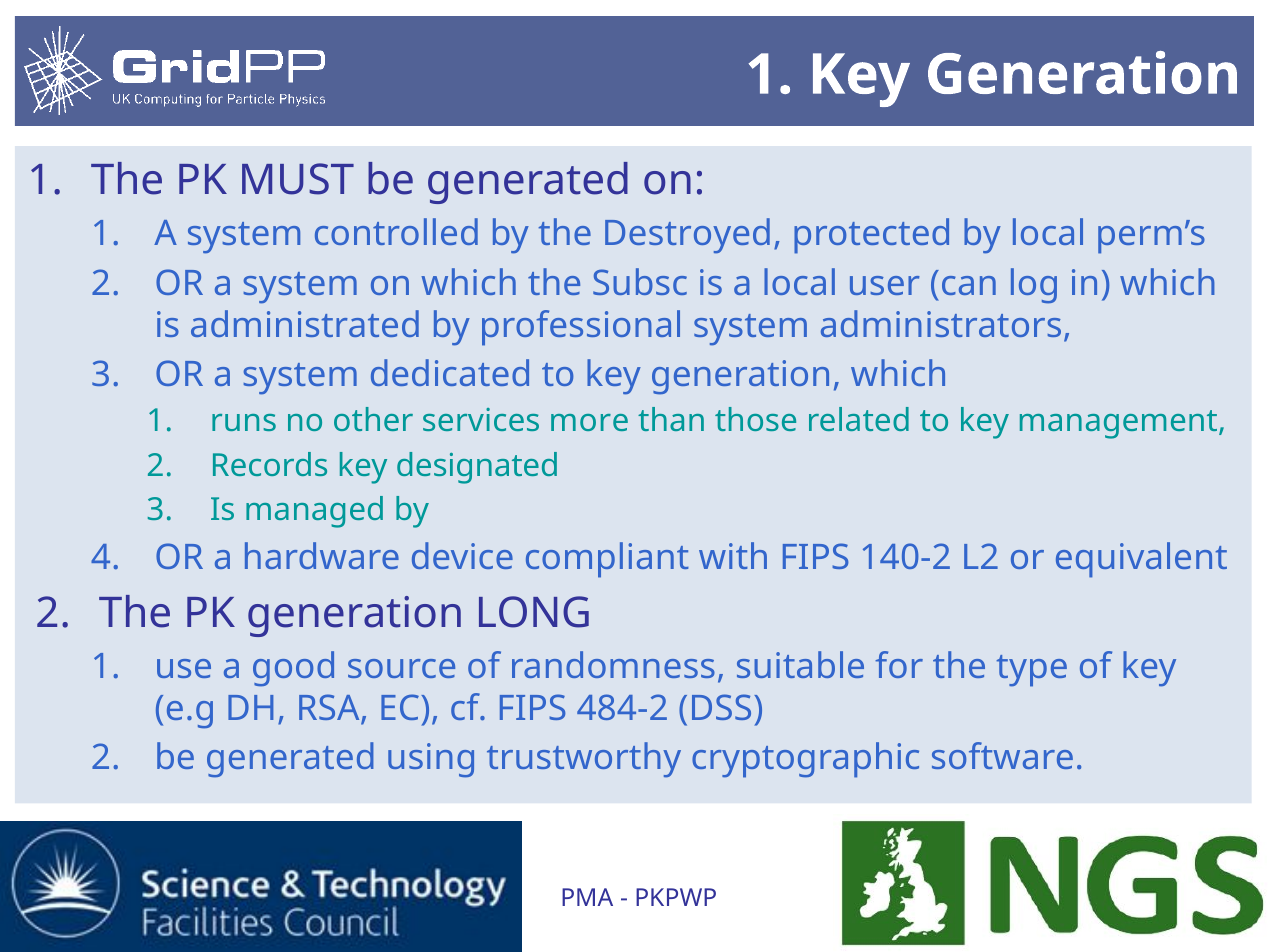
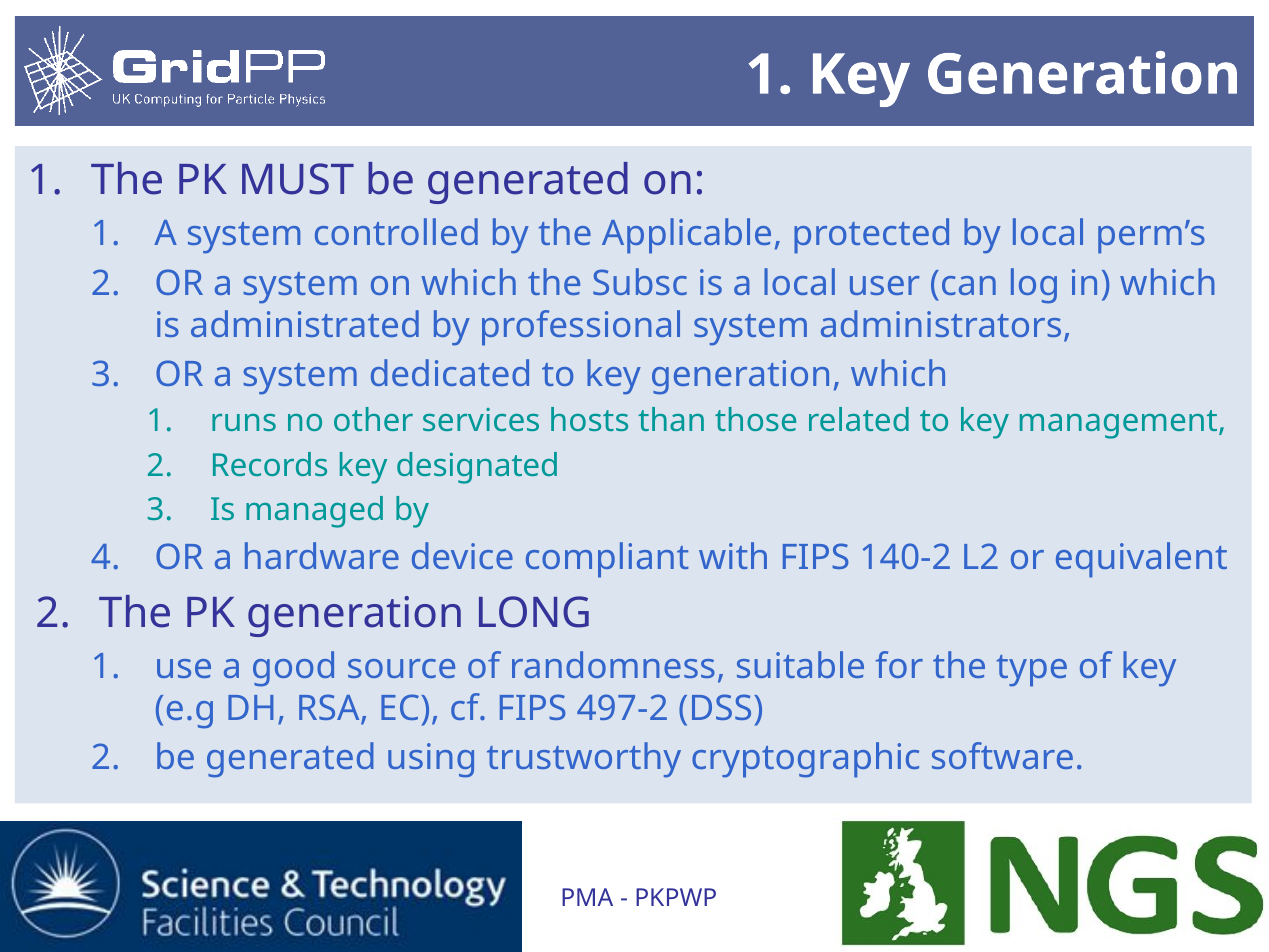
Destroyed: Destroyed -> Applicable (692, 234)
more: more -> hosts (589, 421)
484-2: 484-2 -> 497-2 (623, 709)
